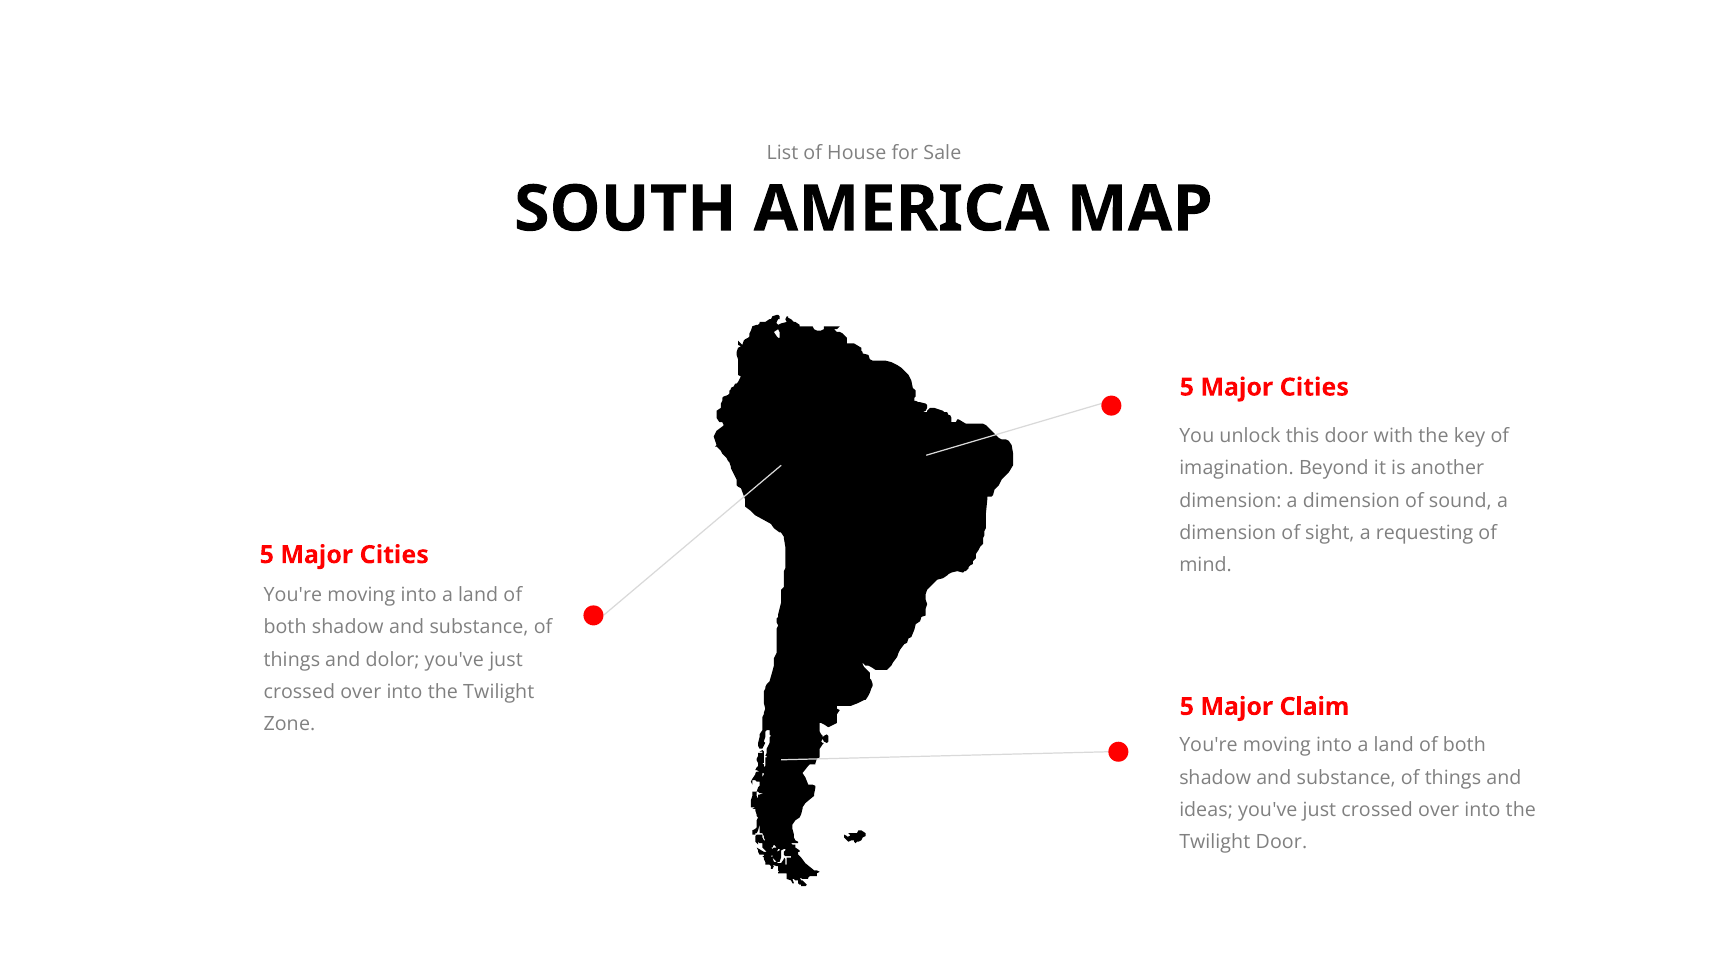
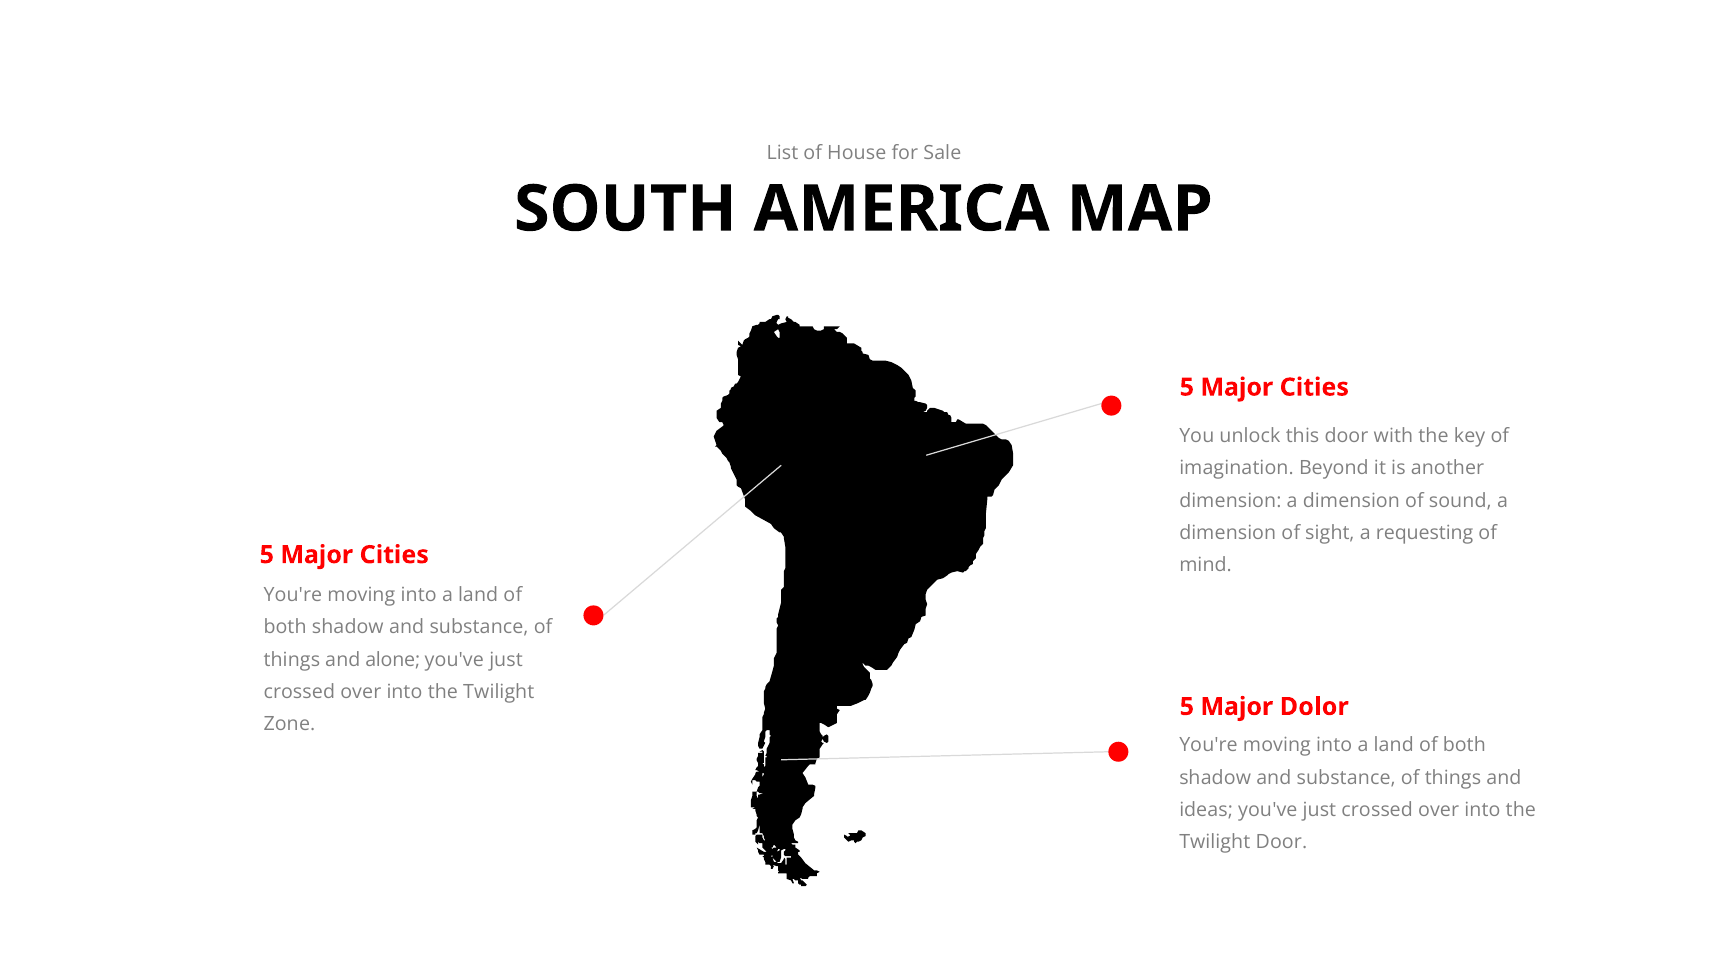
dolor: dolor -> alone (393, 660)
Claim: Claim -> Dolor (1314, 707)
